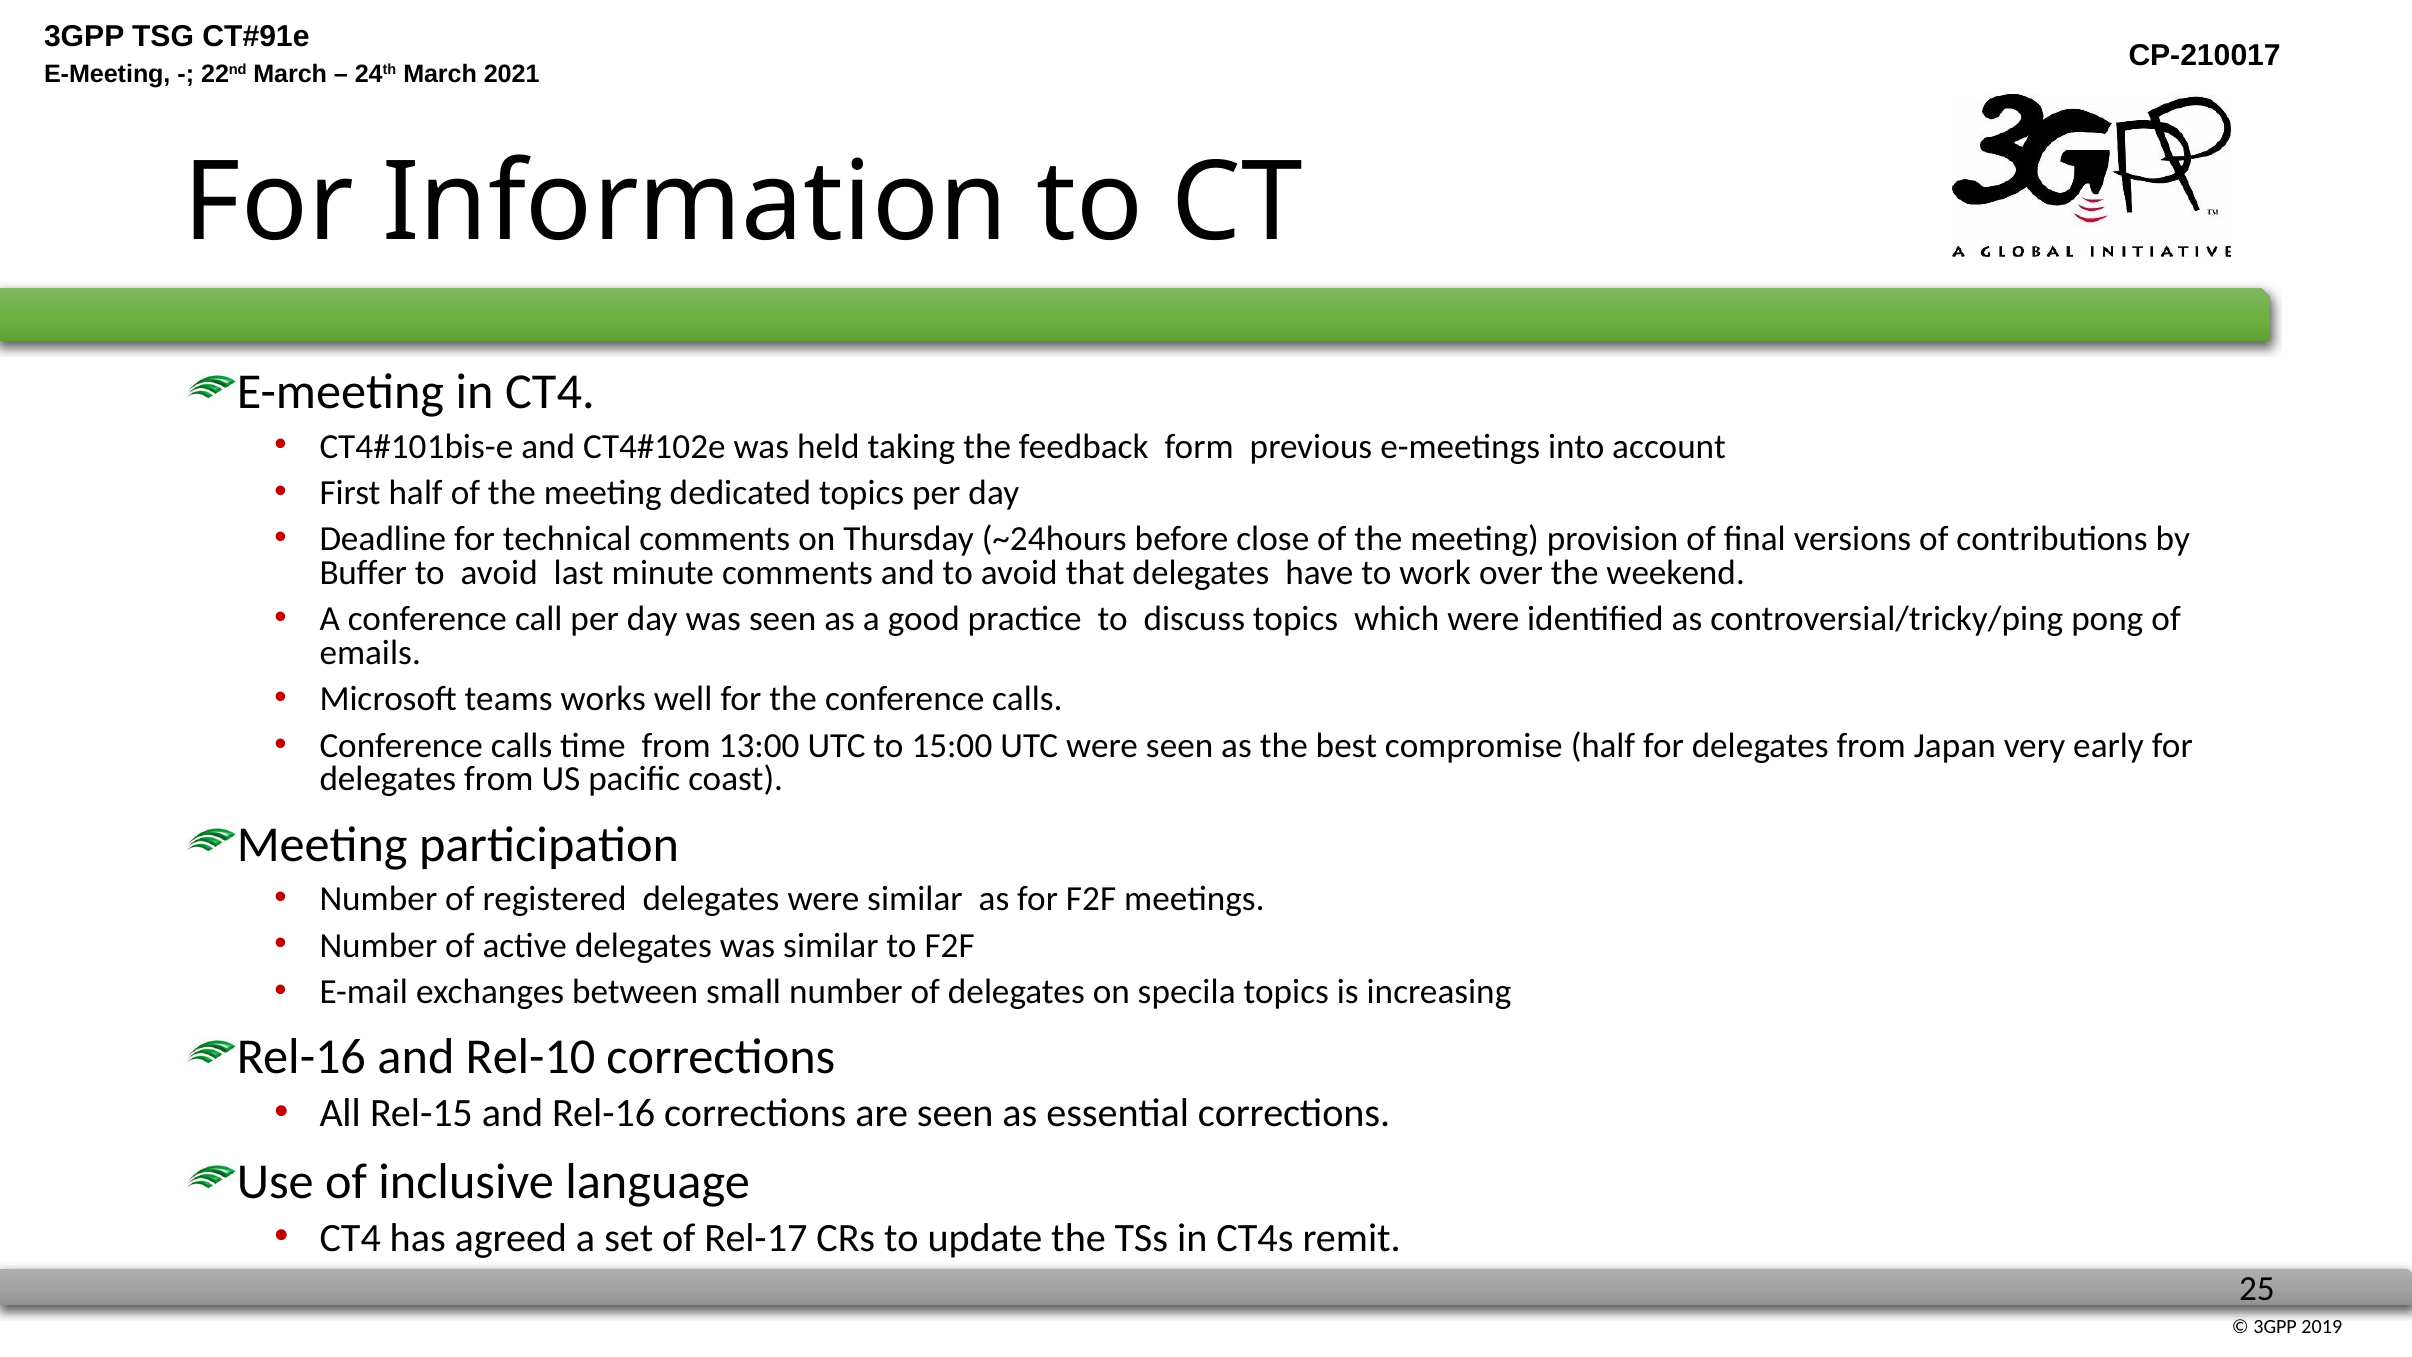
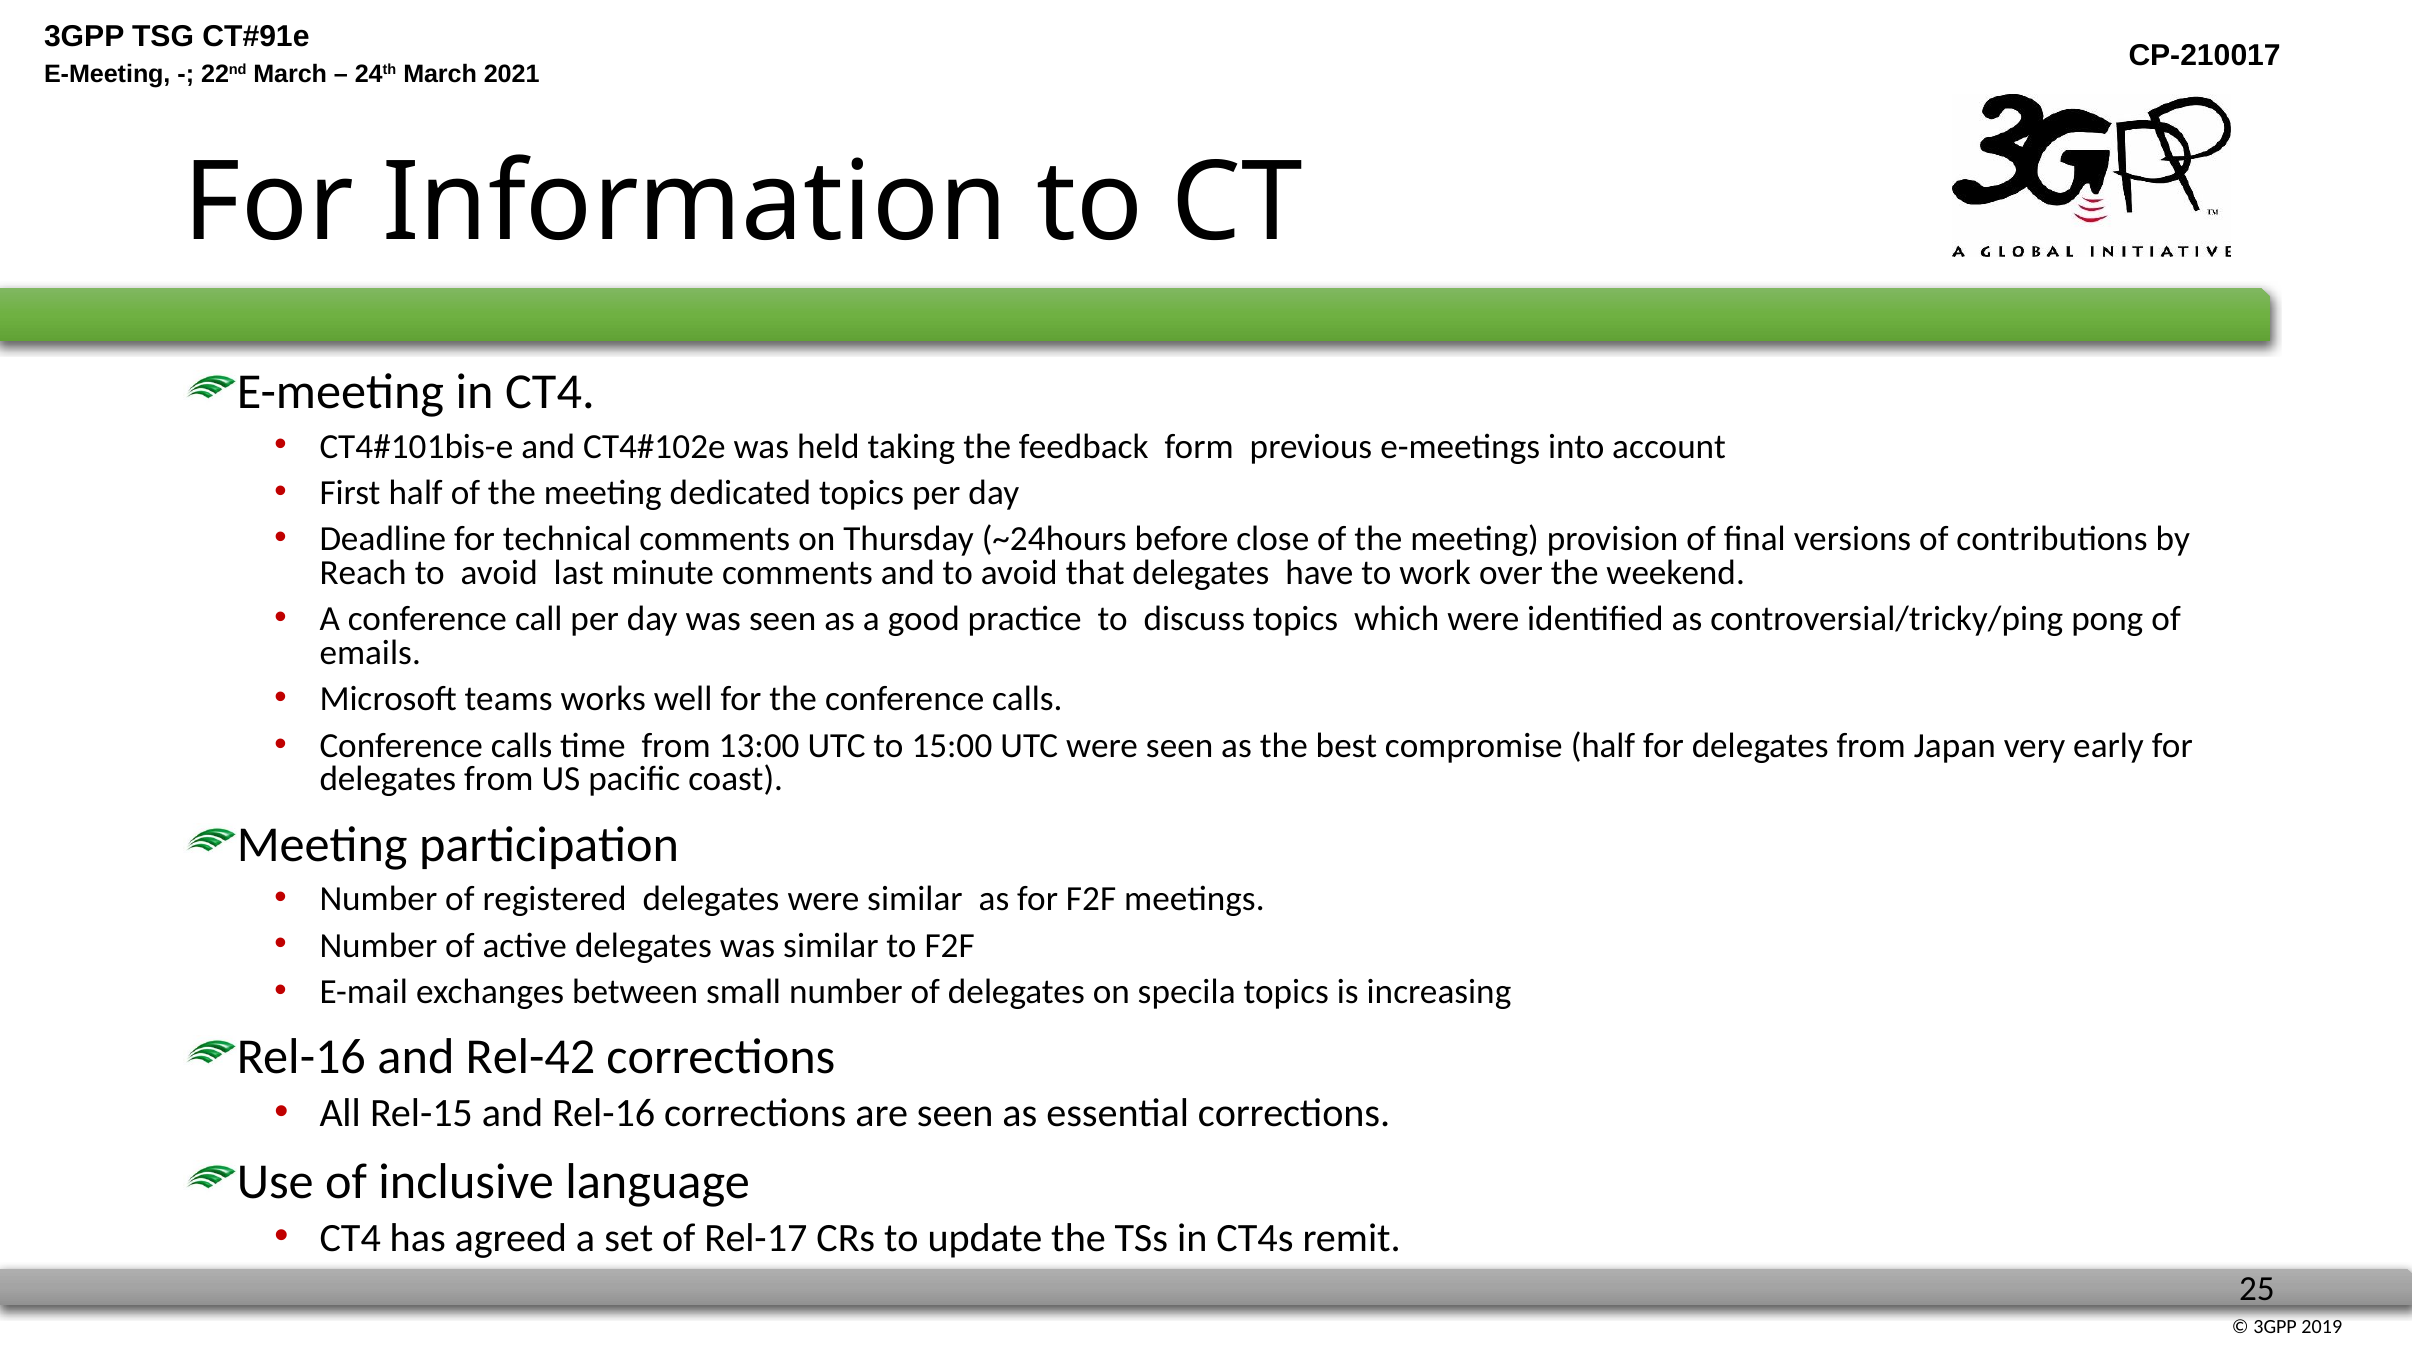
Buffer: Buffer -> Reach (363, 573)
Rel-10: Rel-10 -> Rel-42 (530, 1057)
